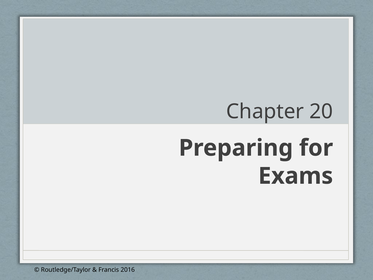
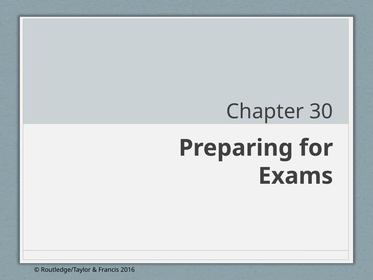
20: 20 -> 30 (321, 111)
